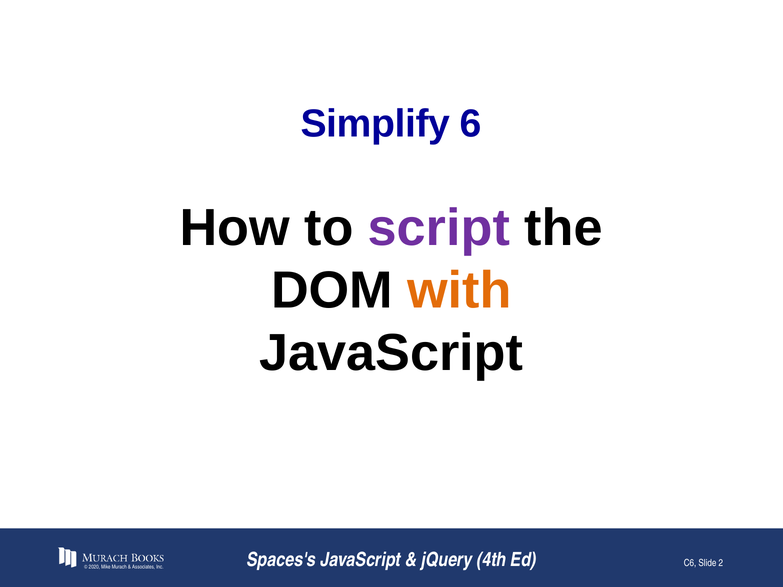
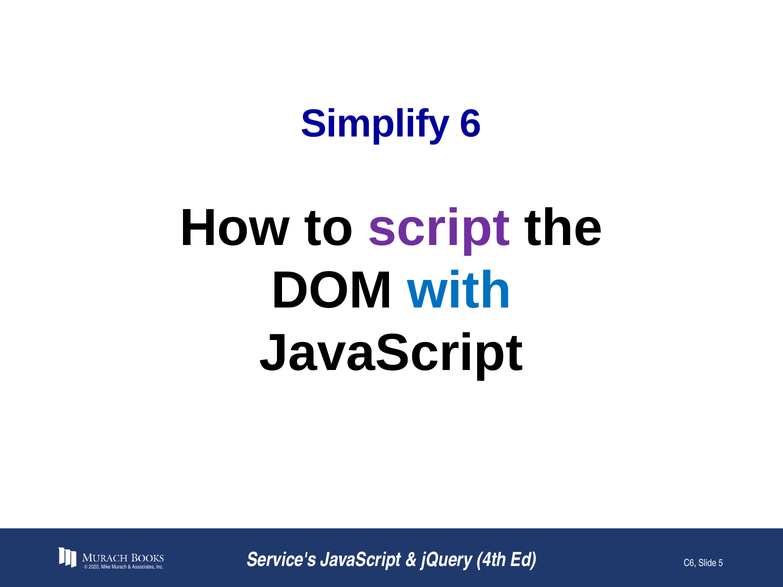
with colour: orange -> blue (459, 291)
Spaces's: Spaces's -> Service's (281, 560)
2: 2 -> 5 (721, 563)
